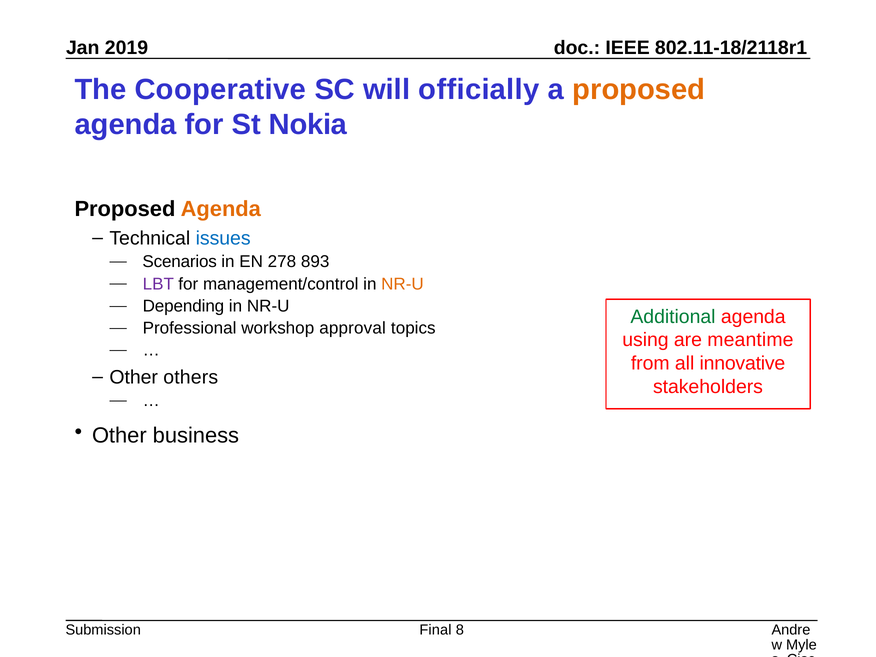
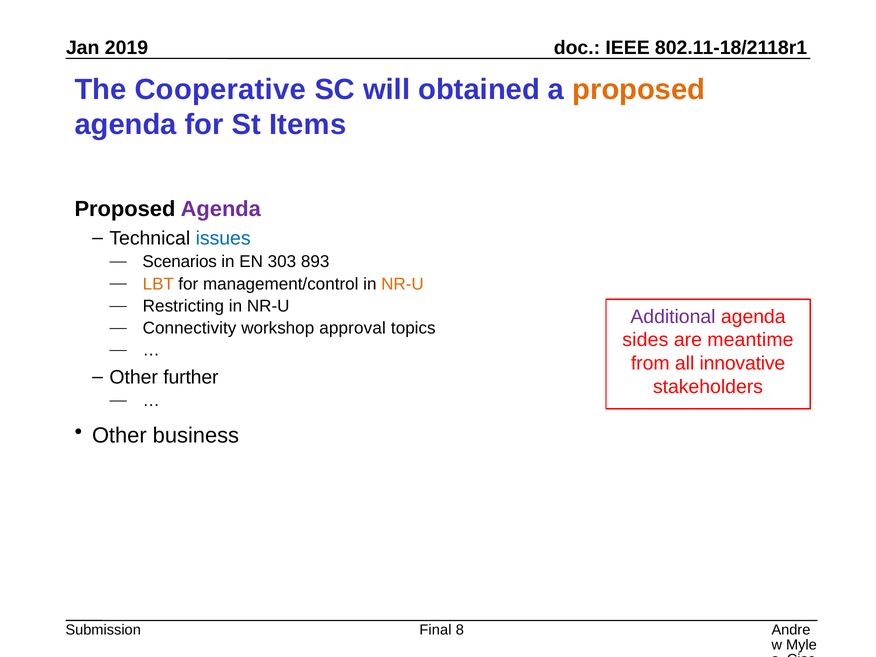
officially: officially -> obtained (479, 90)
Nokia: Nokia -> Items (308, 125)
Agenda colour: orange -> purple (221, 209)
278: 278 -> 303 (282, 262)
LBT colour: purple -> orange (158, 284)
Depending: Depending -> Restricting (183, 306)
Additional colour: green -> purple (673, 317)
Professional: Professional -> Connectivity (190, 328)
using: using -> sides (645, 340)
others: others -> further (191, 377)
